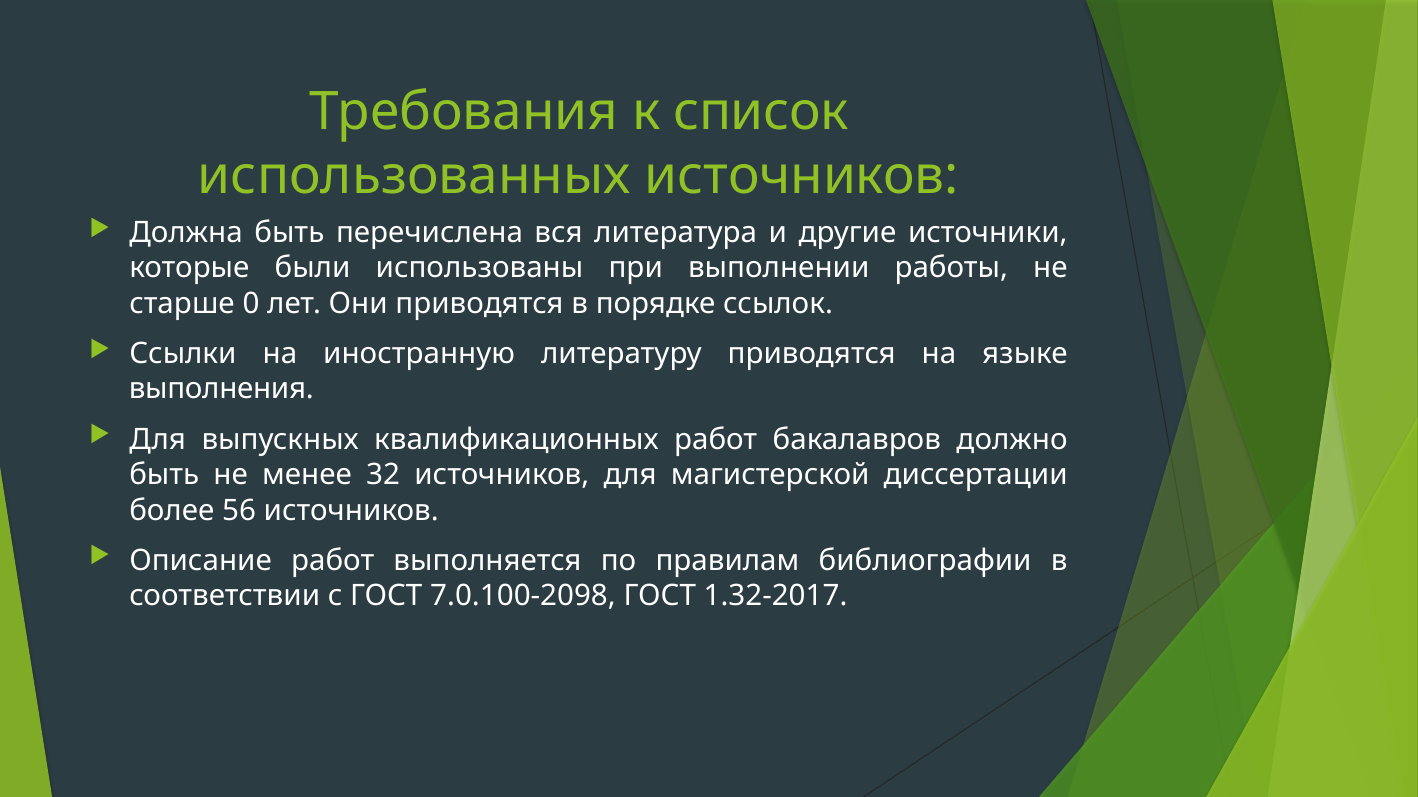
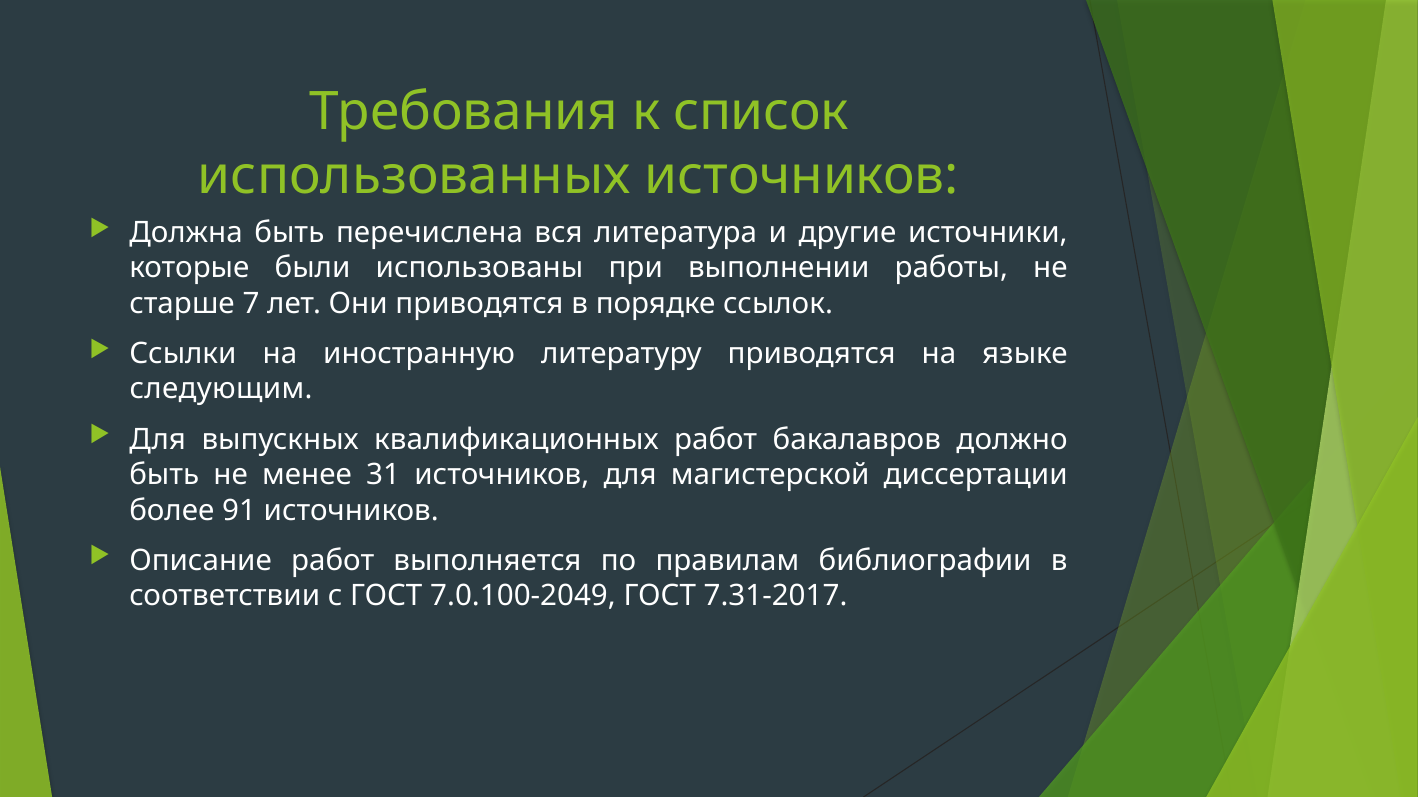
0: 0 -> 7 (251, 304)
выполнения: выполнения -> следующим (221, 390)
32: 32 -> 31 (383, 475)
56: 56 -> 91 (239, 511)
7.0.100-2098: 7.0.100-2098 -> 7.0.100-2049 (523, 596)
1.32-2017: 1.32-2017 -> 7.31-2017 (776, 596)
